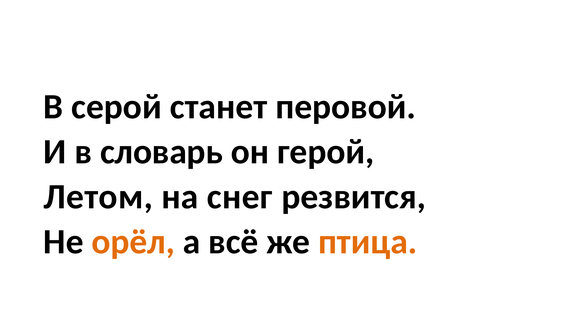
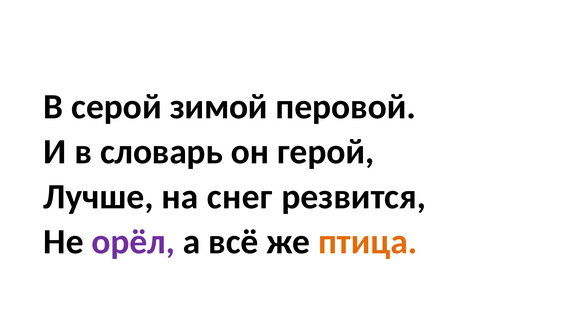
станет: станет -> зимой (219, 107)
Летом: Летом -> Лучше (98, 196)
орёл colour: orange -> purple (133, 241)
